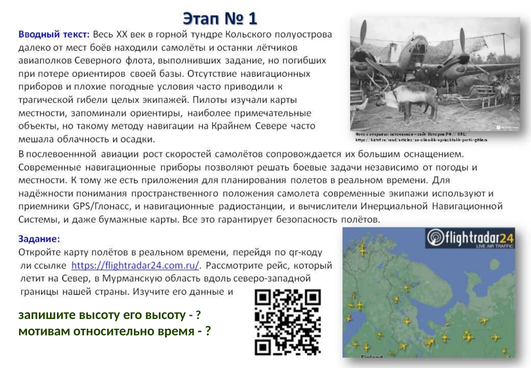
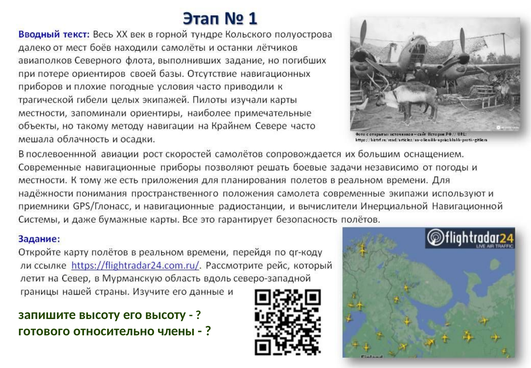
мотивам: мотивам -> готового (44, 331)
время: время -> члены (176, 331)
